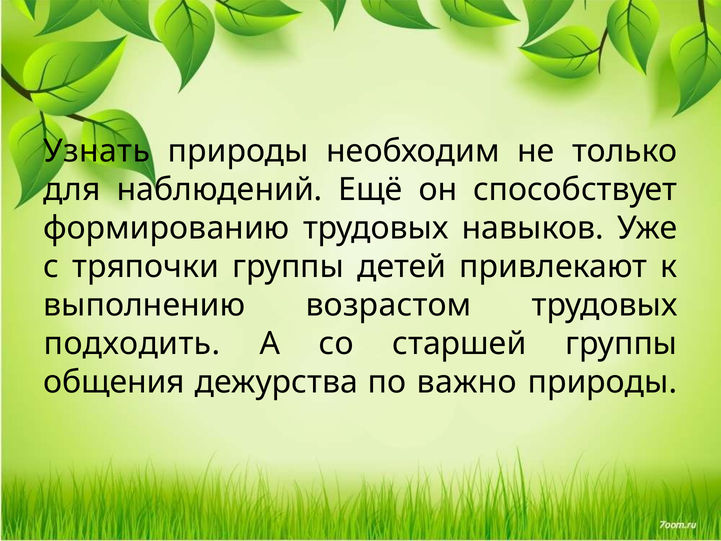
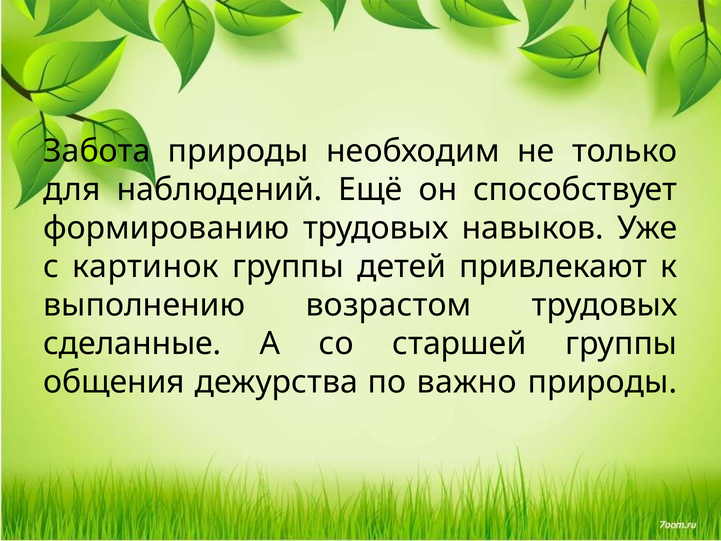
Узнать: Узнать -> Забота (97, 151)
тряпочки: тряпочки -> картинок (146, 267)
подходить: подходить -> сделанные (132, 344)
